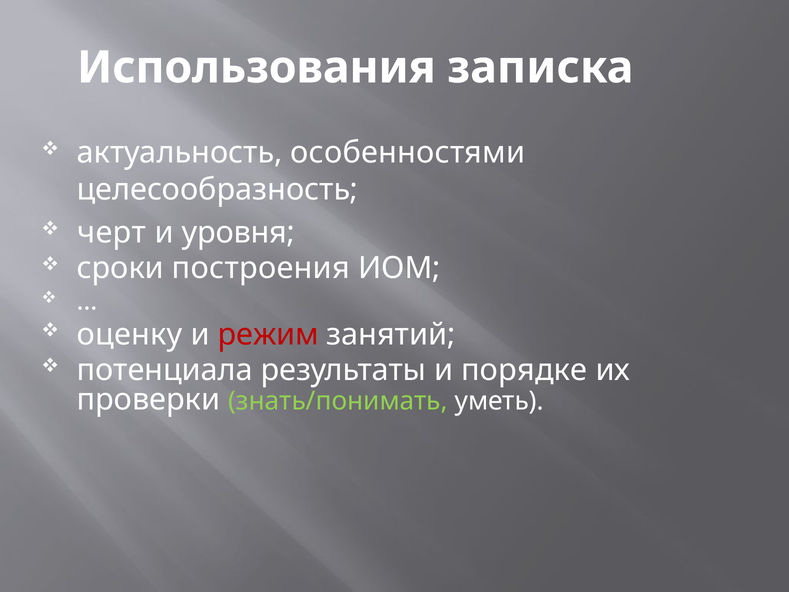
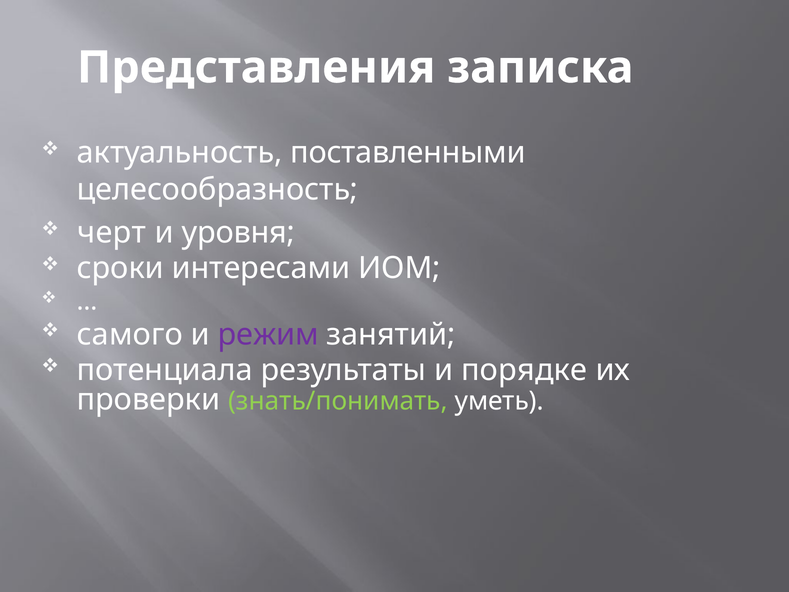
Использования: Использования -> Представления (256, 68)
особенностями: особенностями -> поставленными (408, 153)
построения: построения -> интересами (261, 268)
оценку: оценку -> самого (130, 334)
режим colour: red -> purple (268, 334)
